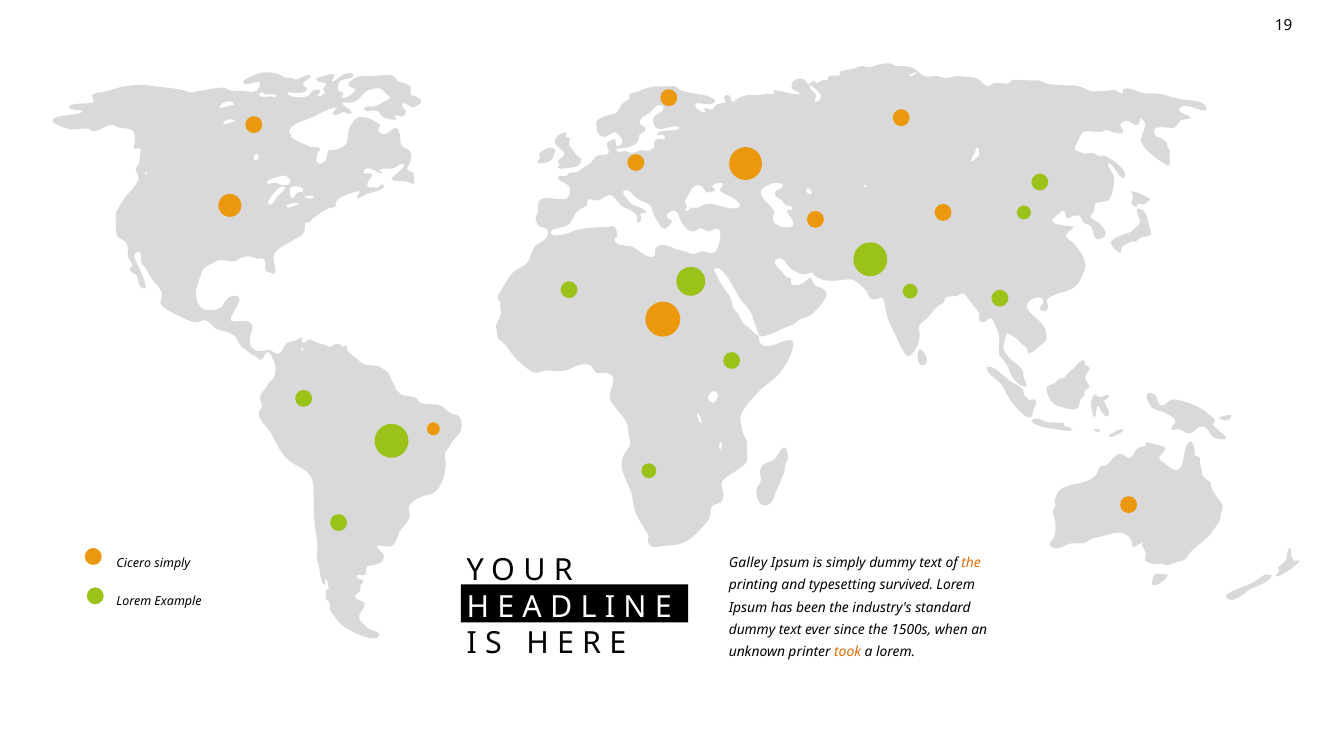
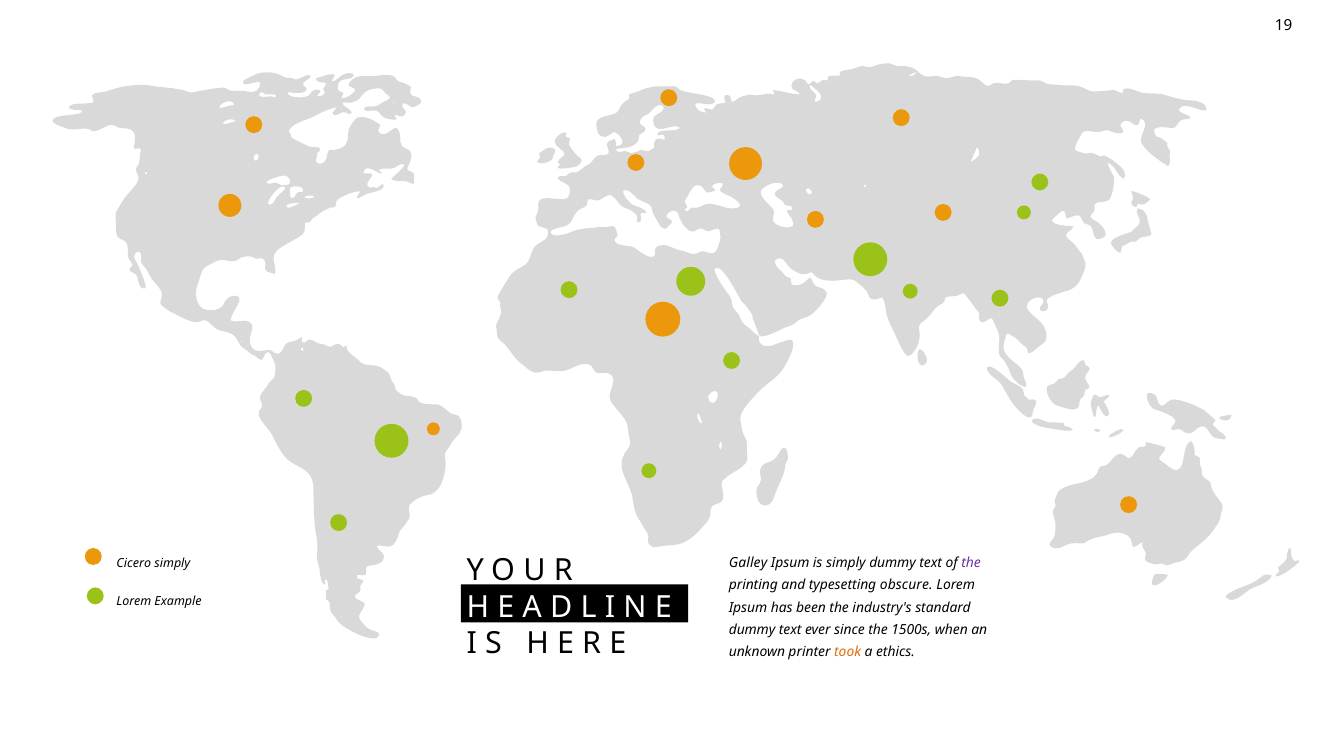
the colour: orange -> purple (971, 563)
survived: survived -> obscure (906, 585)
a lorem: lorem -> ethics (896, 652)
